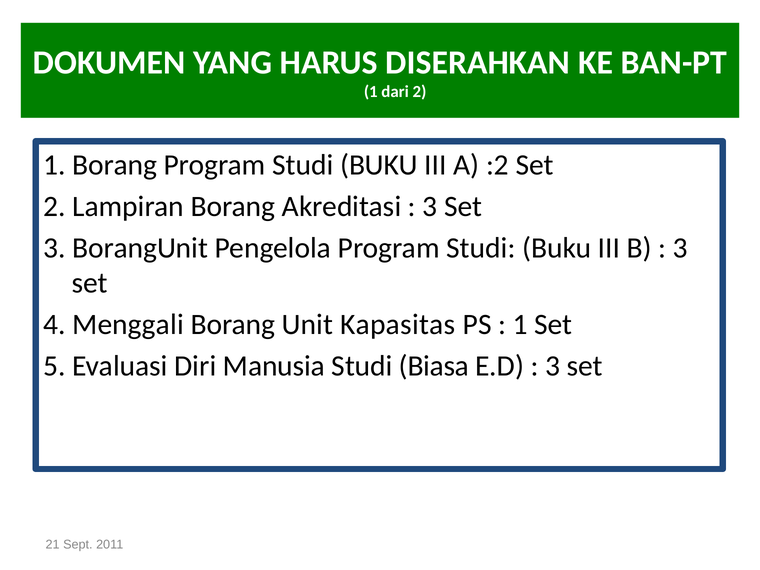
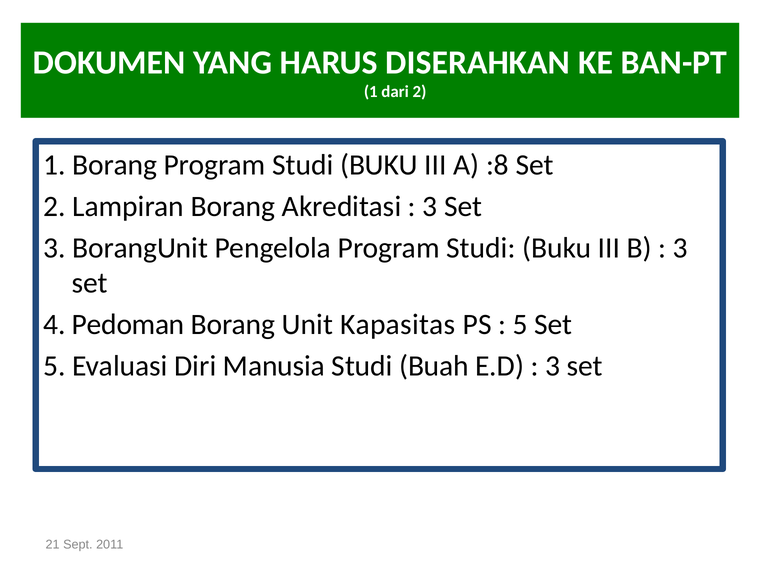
:2: :2 -> :8 (497, 165)
Menggali: Menggali -> Pedoman (128, 325)
1: 1 -> 5 (520, 325)
Biasa: Biasa -> Buah (434, 366)
